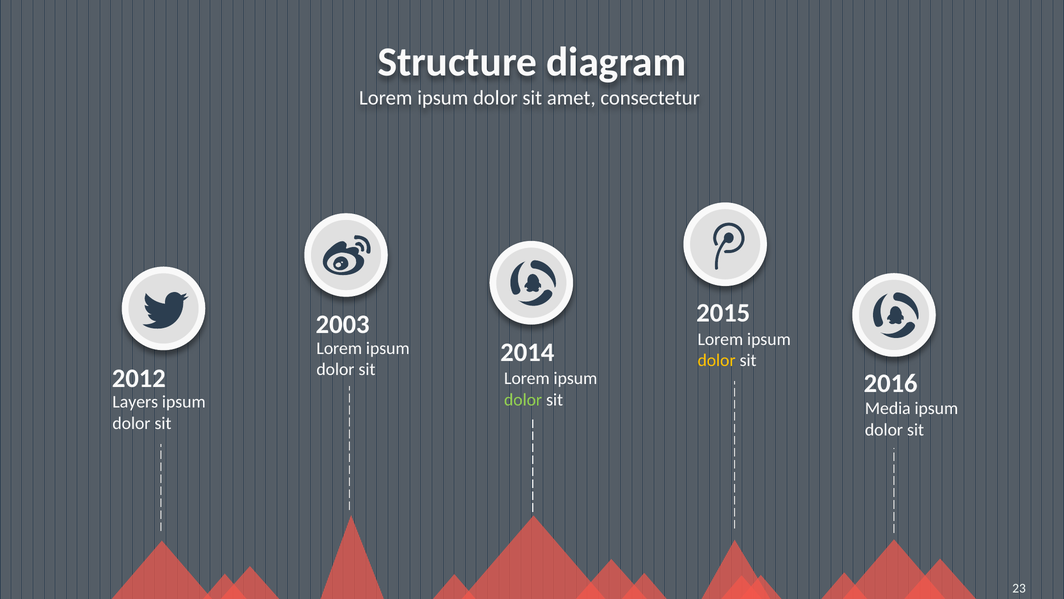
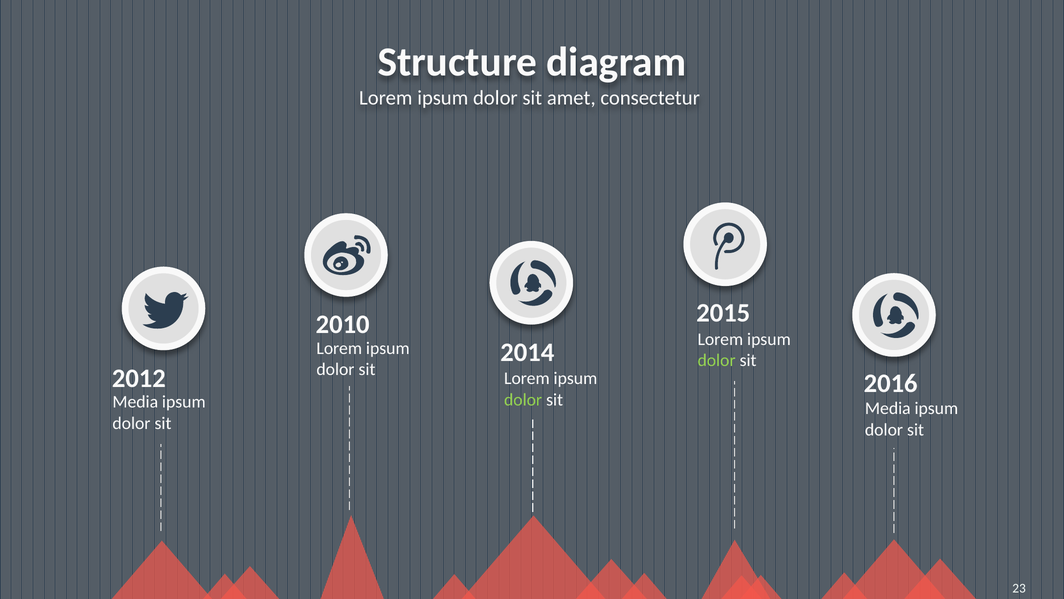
2003: 2003 -> 2010 (343, 324)
dolor colour: yellow -> light green (717, 360)
Layers: Layers -> Media (135, 402)
